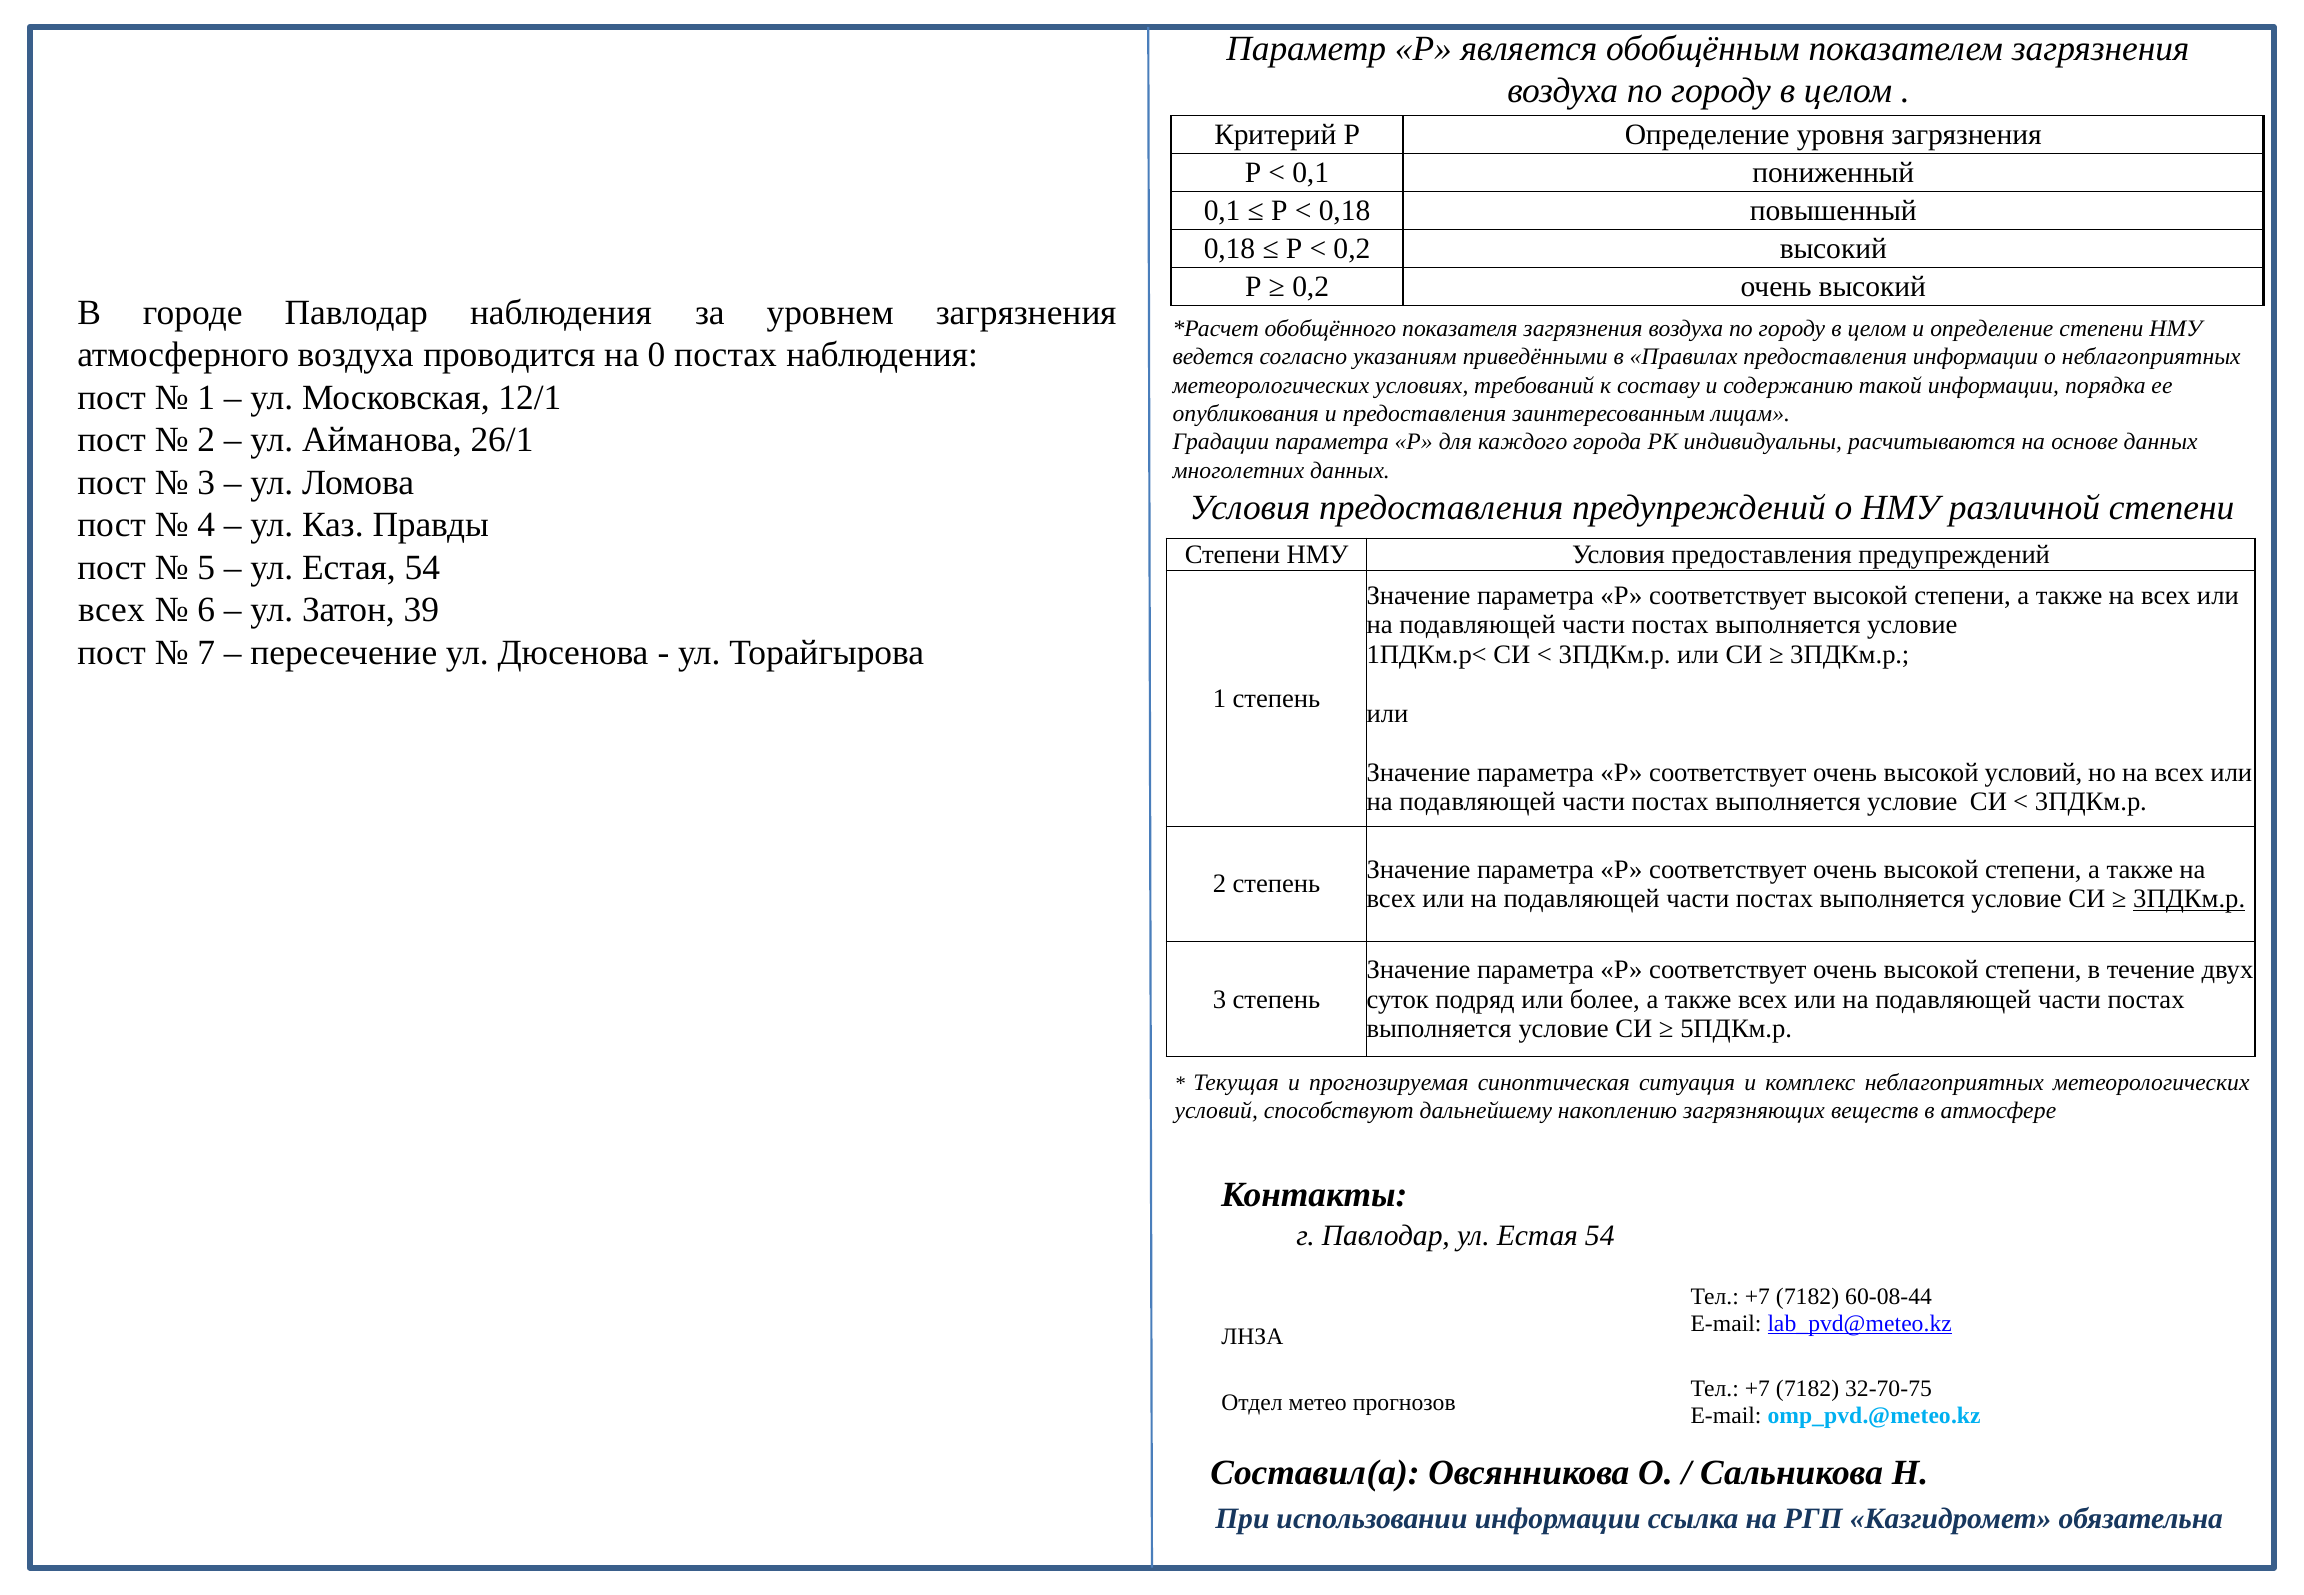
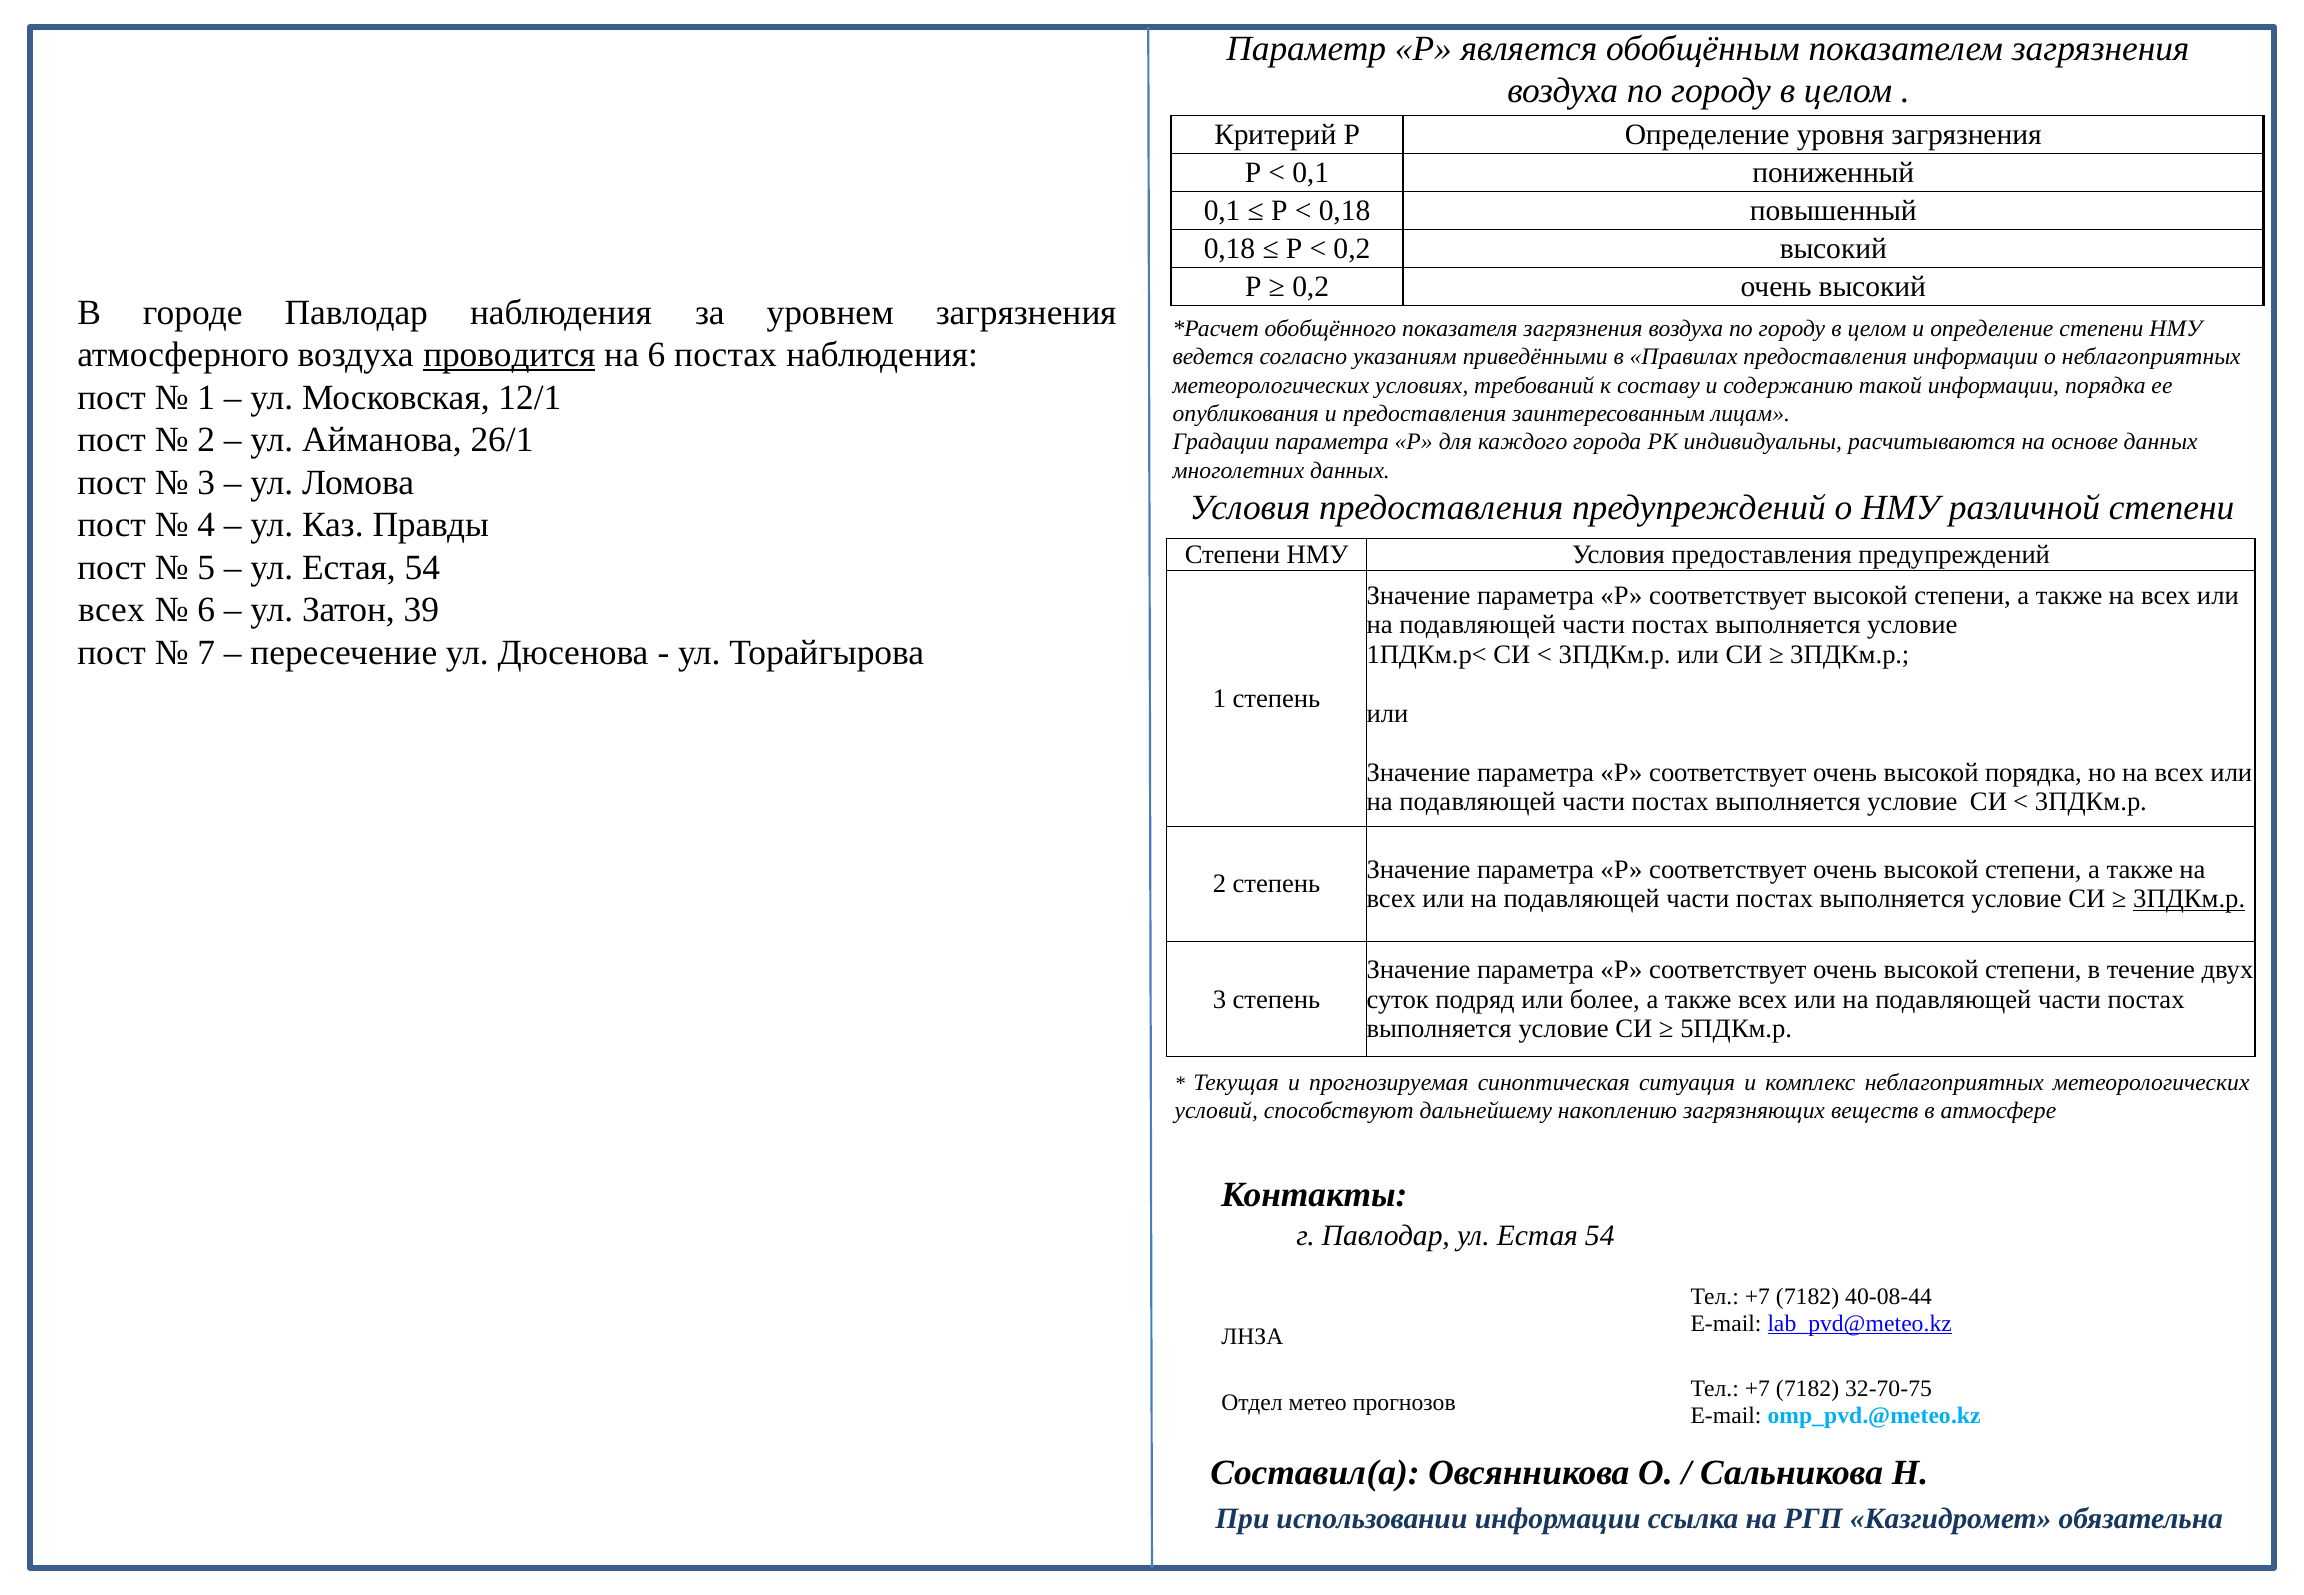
проводится underline: none -> present (509, 355)
на 0: 0 -> 6 (657, 355)
высокой условий: условий -> порядка (2033, 772)
60-08-44: 60-08-44 -> 40-08-44 (1889, 1297)
